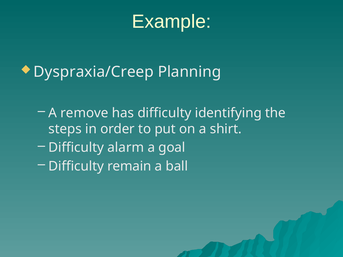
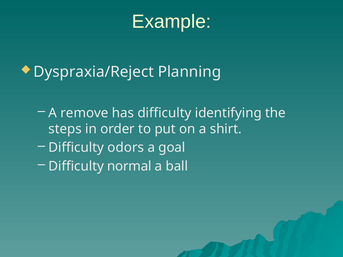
Dyspraxia/Creep: Dyspraxia/Creep -> Dyspraxia/Reject (94, 72)
alarm: alarm -> odors (126, 148)
remain: remain -> normal (129, 166)
